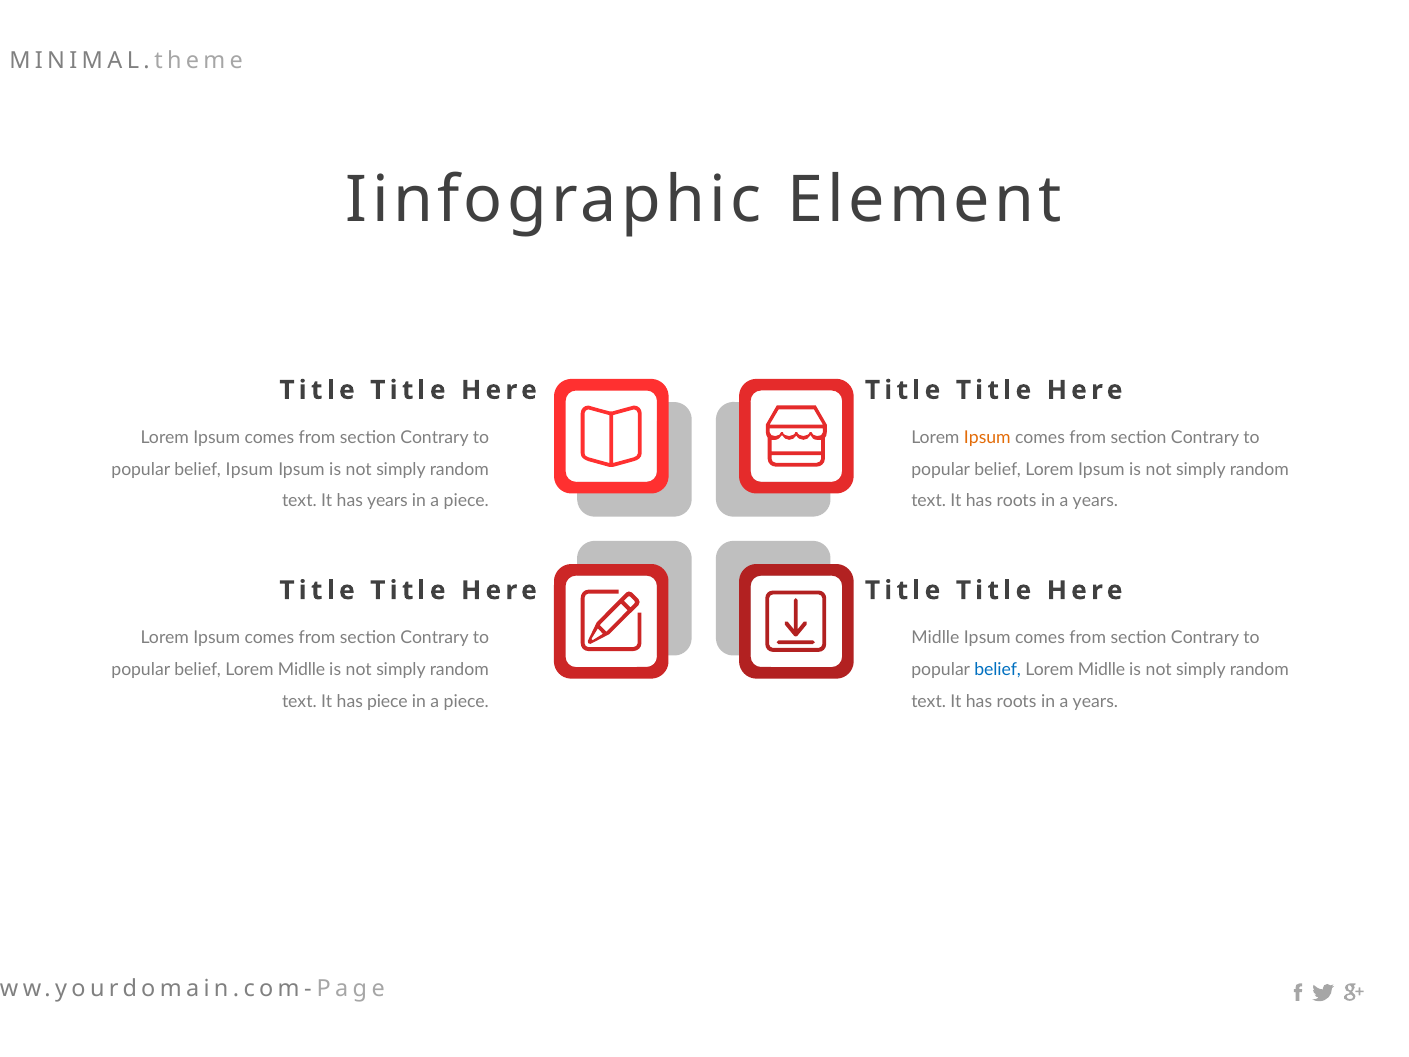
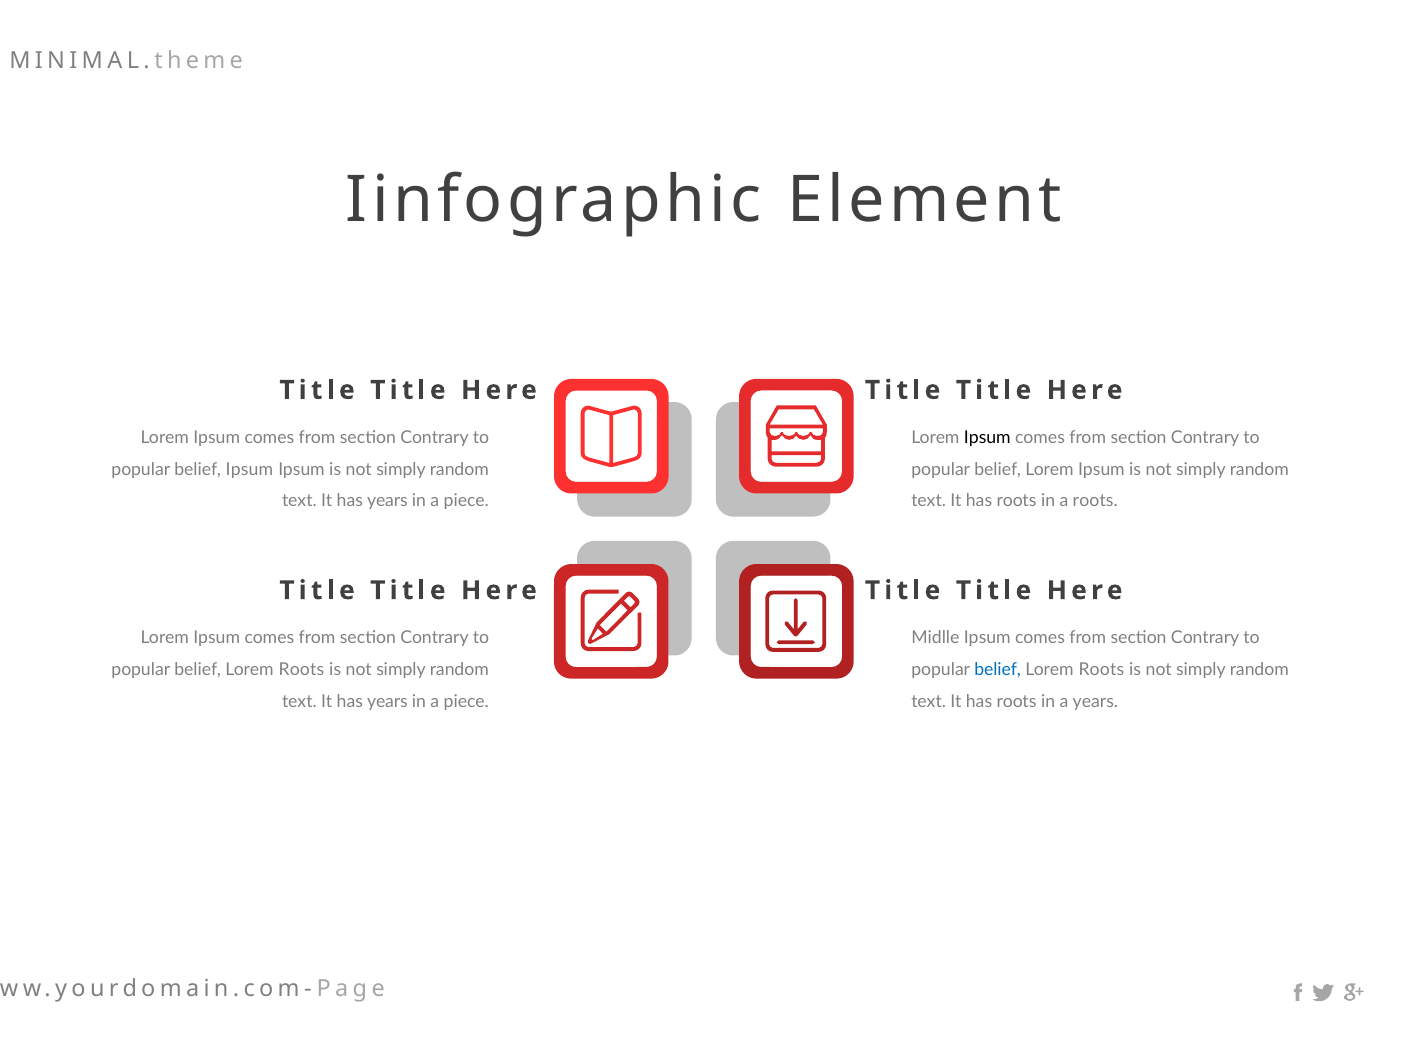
Ipsum colour: orange -> black (987, 437)
years: years -> roots (1095, 501)
Midlle: Midlle -> Roots (301, 669)
Midlle: Midlle -> Roots (1101, 669)
piece: piece -> years (387, 701)
